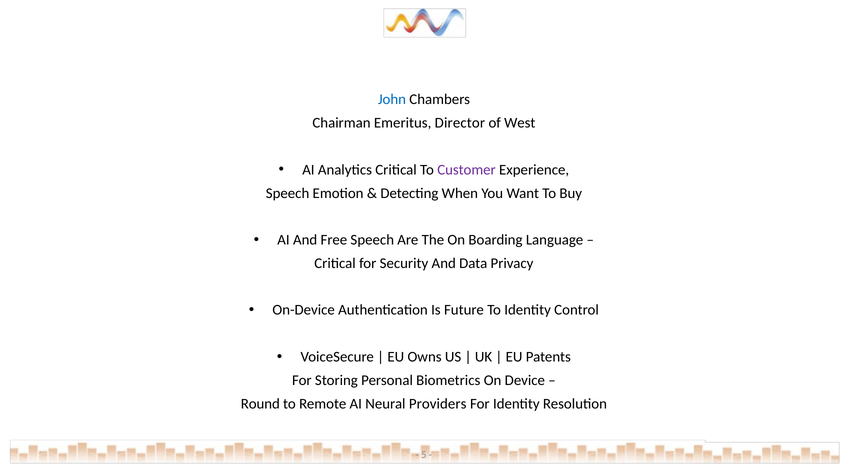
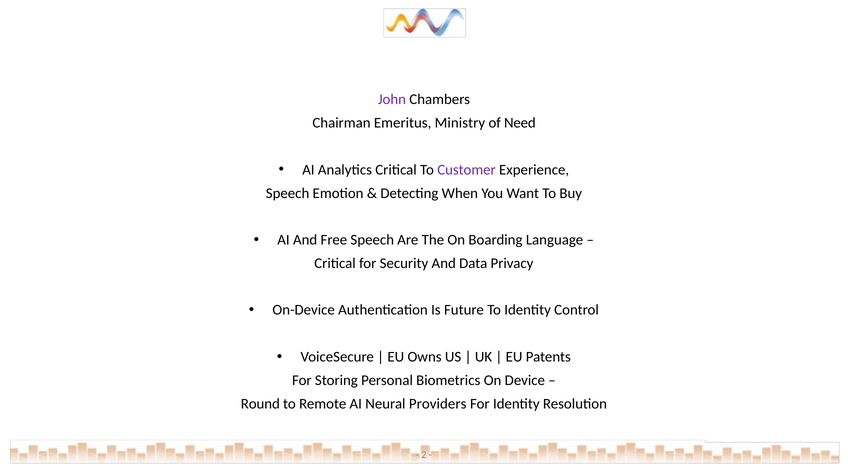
John colour: blue -> purple (392, 100)
Director: Director -> Ministry (460, 123)
West: West -> Need (520, 123)
5: 5 -> 2 (424, 455)
